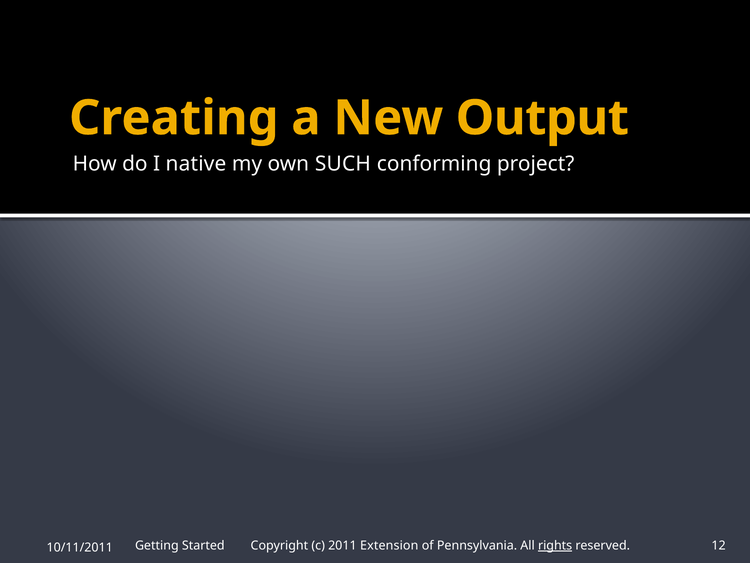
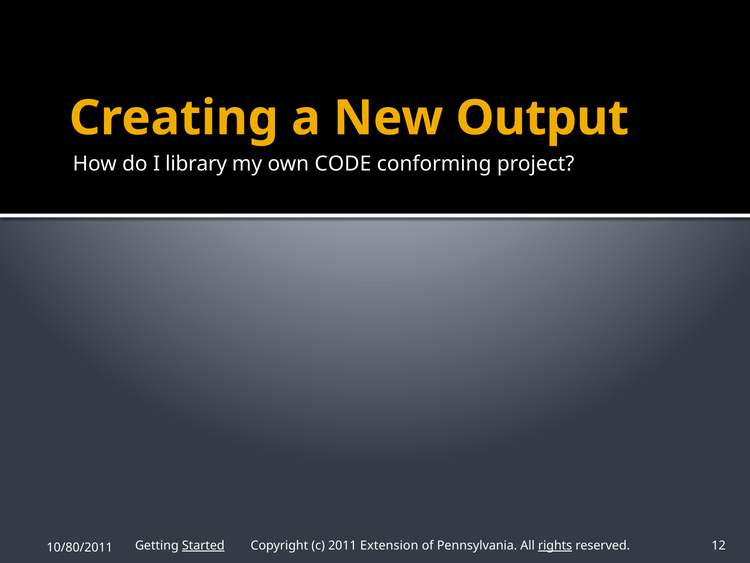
native: native -> library (196, 164)
SUCH: SUCH -> CODE (343, 164)
Started underline: none -> present (203, 545)
10/11/2011: 10/11/2011 -> 10/80/2011 (80, 547)
